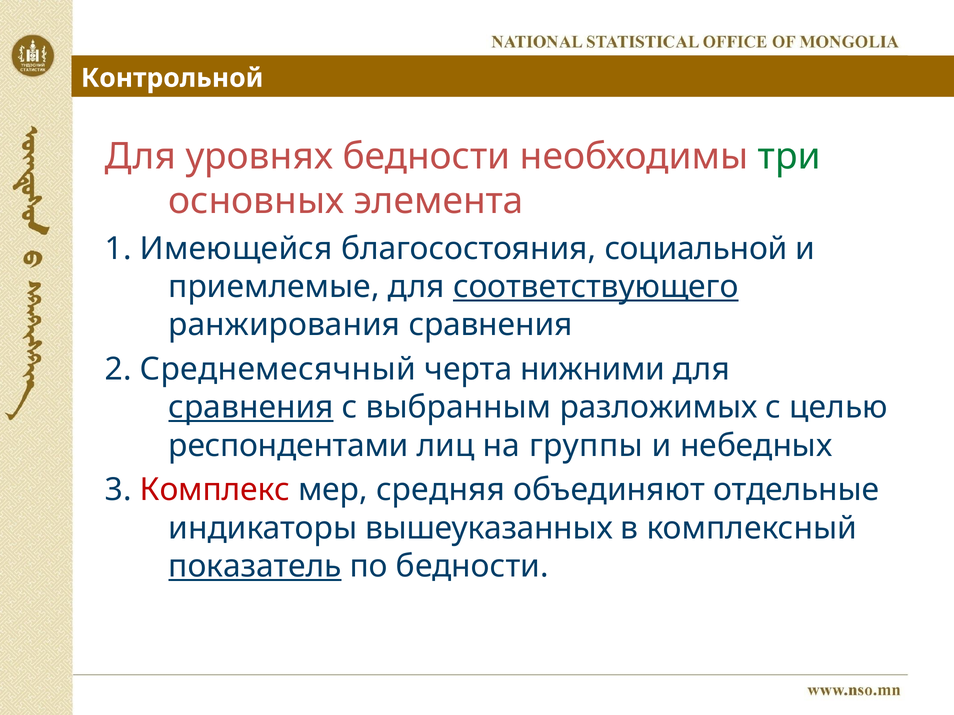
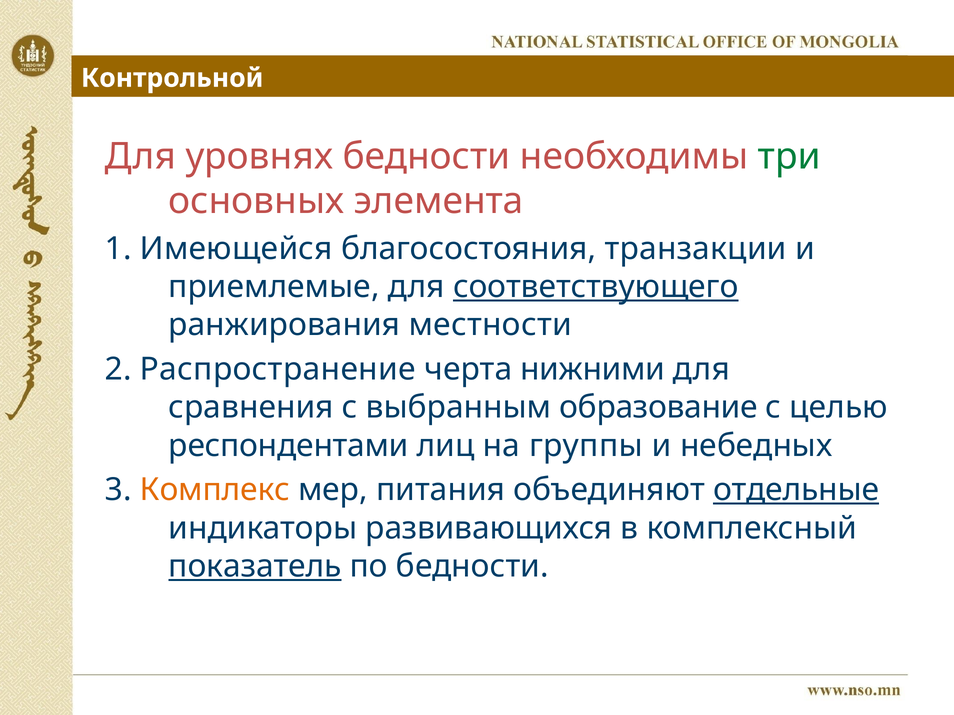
социальной: социальной -> транзакции (696, 249)
ранжирования сравнения: сравнения -> местности (490, 325)
Среднемесячный: Среднемесячный -> Распространение (278, 370)
сравнения underline: present -> none (251, 408)
разложимых: разложимых -> образование (659, 408)
Комплекс colour: red -> orange (215, 490)
средняя: средняя -> питания (441, 490)
отдельные underline: none -> present (796, 490)
вышеуказанных: вышеуказанных -> развивающихся (489, 529)
